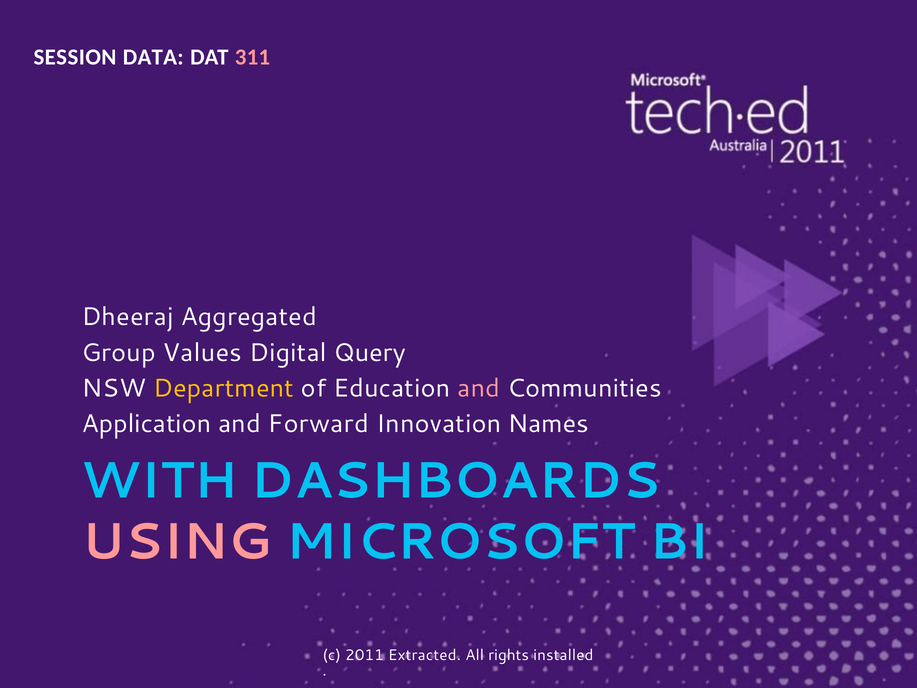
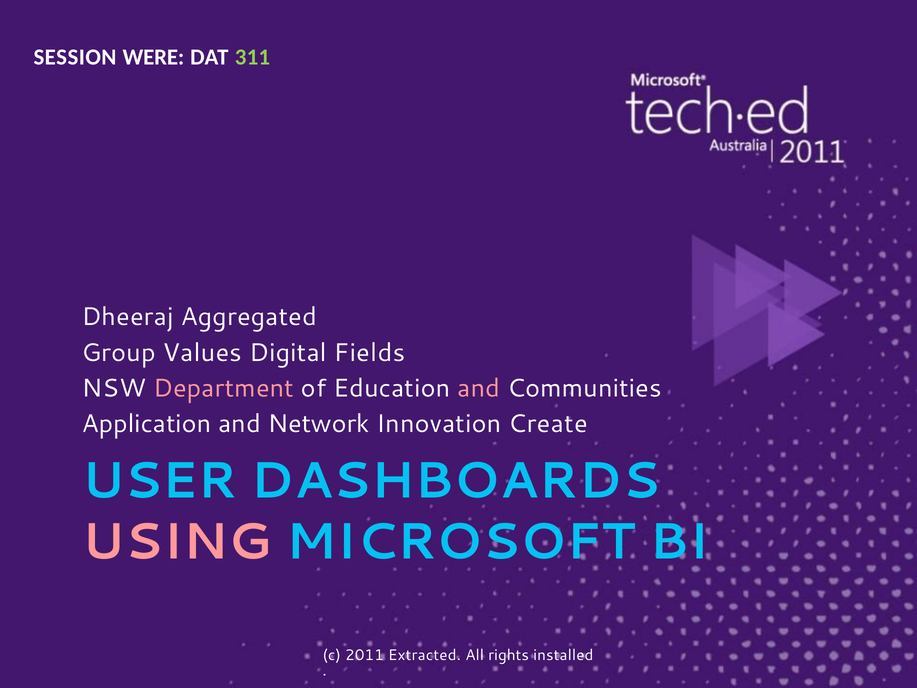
DATA: DATA -> WERE (153, 57)
311 colour: pink -> light green (252, 57)
Query: Query -> Fields (370, 352)
Department colour: yellow -> pink (224, 388)
Forward: Forward -> Network (319, 424)
Names: Names -> Create (548, 424)
WITH: WITH -> USER (159, 481)
